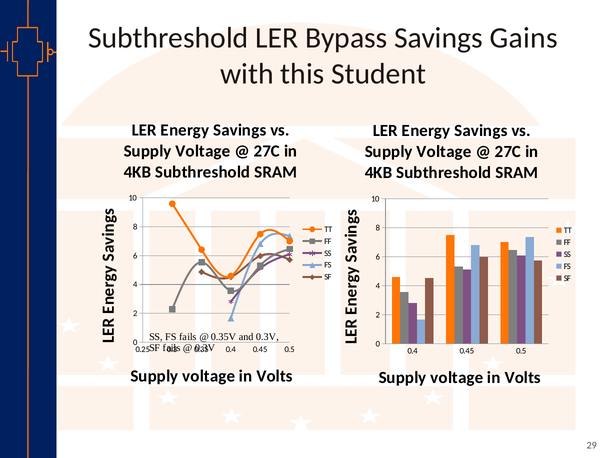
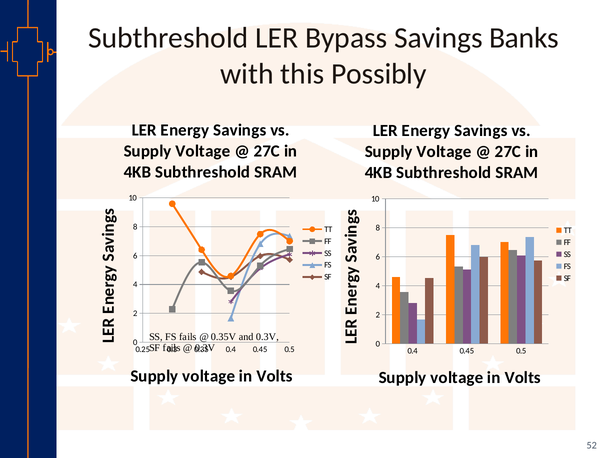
Gains: Gains -> Banks (524, 38)
Student: Student -> Possibly (379, 74)
29: 29 -> 52 (592, 446)
